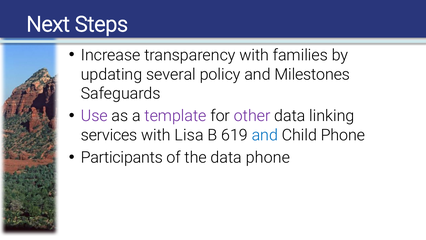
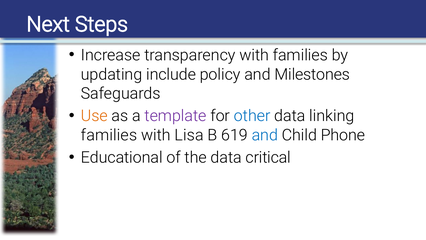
several: several -> include (171, 74)
Use colour: purple -> orange (94, 116)
other colour: purple -> blue (252, 116)
services: services -> families (109, 135)
Participants: Participants -> Educational (122, 157)
data phone: phone -> critical (268, 157)
